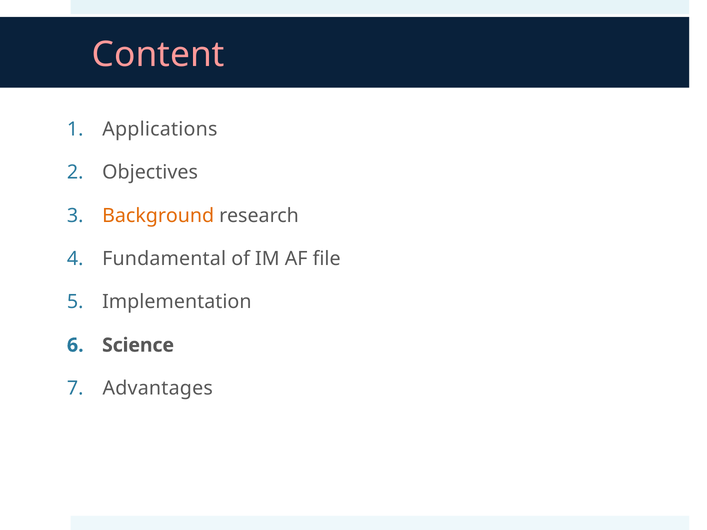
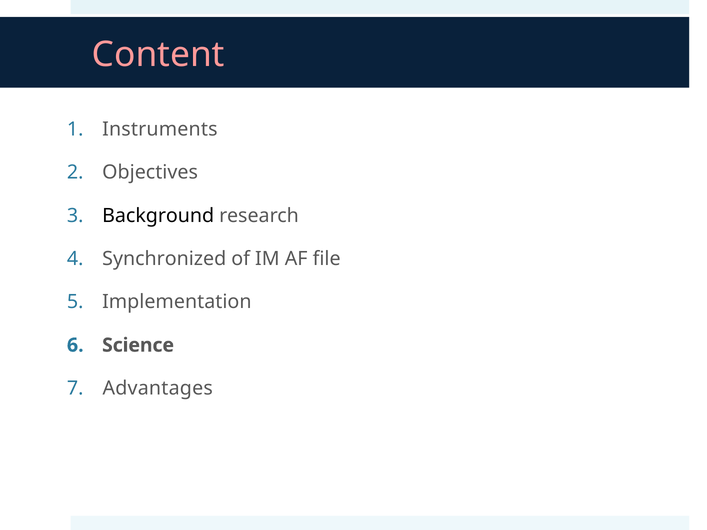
Applications: Applications -> Instruments (160, 129)
Background colour: orange -> black (158, 216)
Fundamental: Fundamental -> Synchronized (164, 259)
